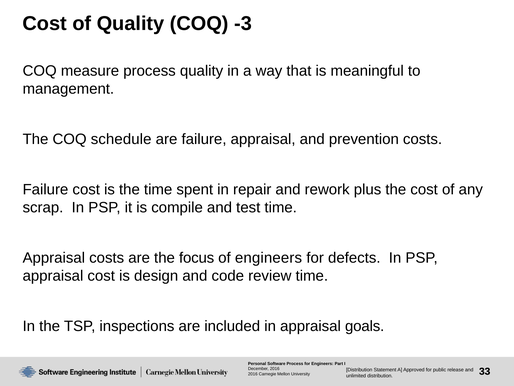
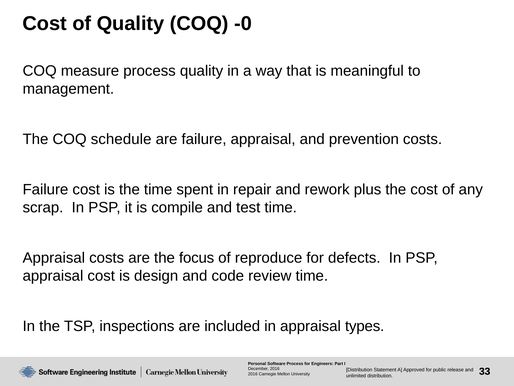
-3: -3 -> -0 (243, 24)
of engineers: engineers -> reproduce (269, 258)
goals: goals -> types (365, 326)
